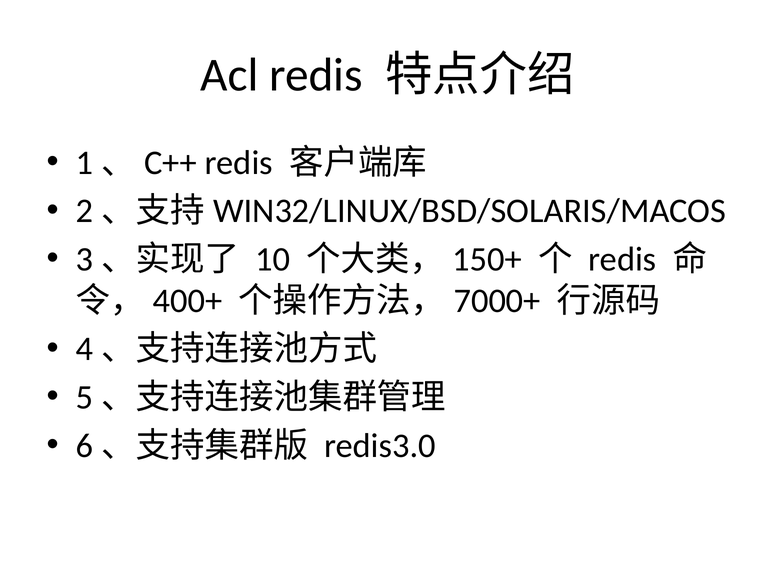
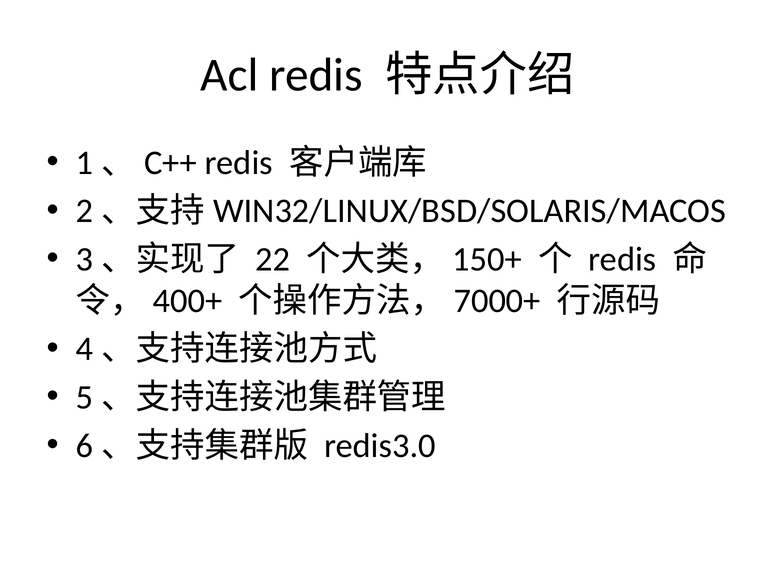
10: 10 -> 22 (273, 259)
